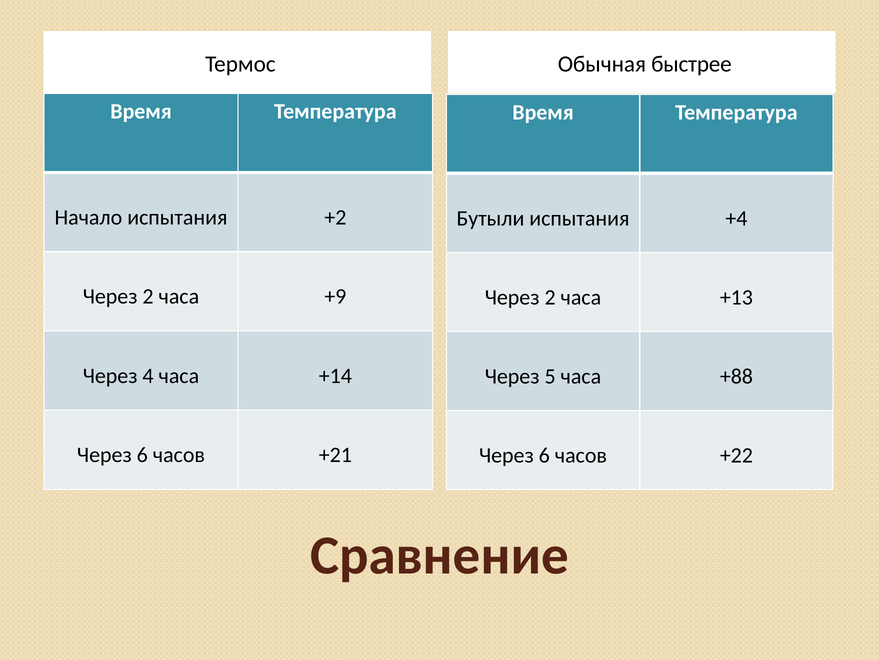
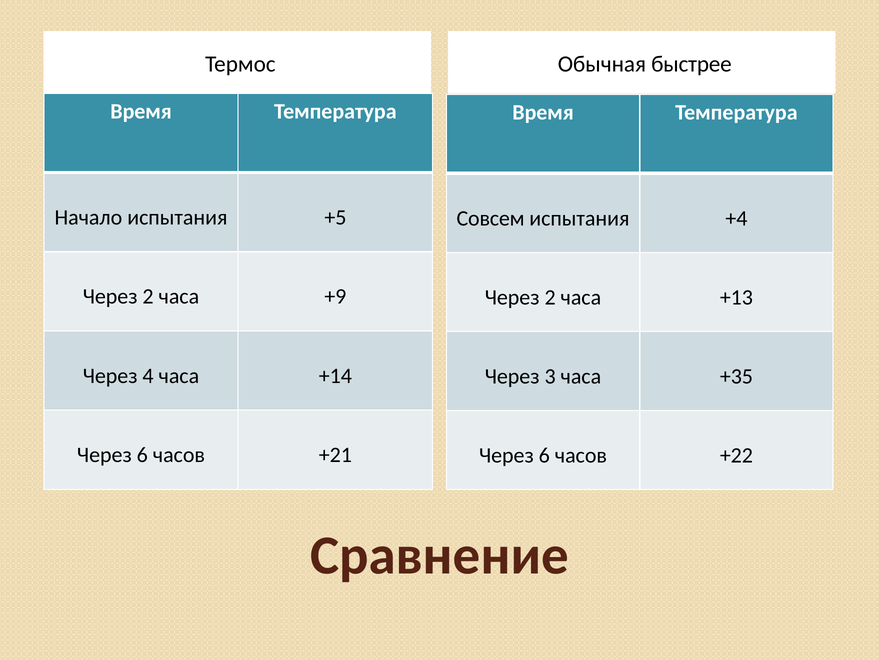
+2: +2 -> +5 (335, 217)
Бутыли: Бутыли -> Совсем (491, 218)
5: 5 -> 3 (550, 376)
+88: +88 -> +35 (736, 376)
